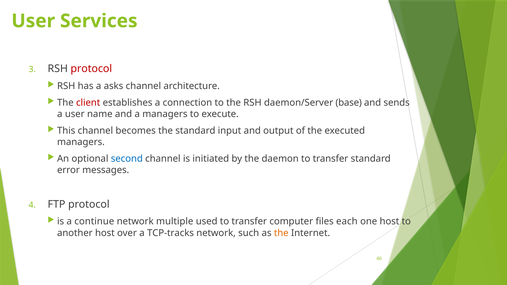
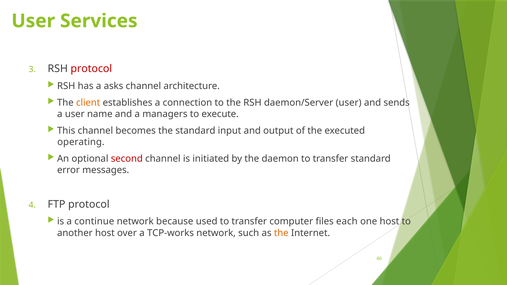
client colour: red -> orange (88, 103)
daemon/Server base: base -> user (349, 103)
managers: managers -> operating (81, 142)
second colour: blue -> red (127, 159)
multiple: multiple -> because (175, 222)
TCP-tracks: TCP-tracks -> TCP-works (171, 233)
